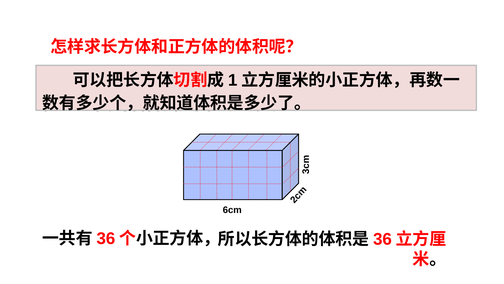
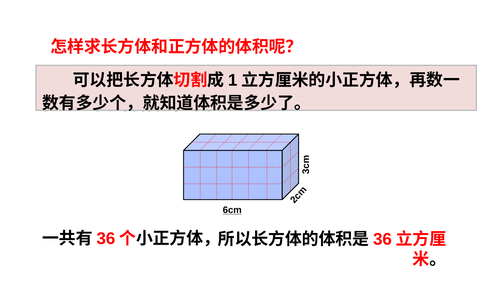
6cm underline: none -> present (232, 210)
